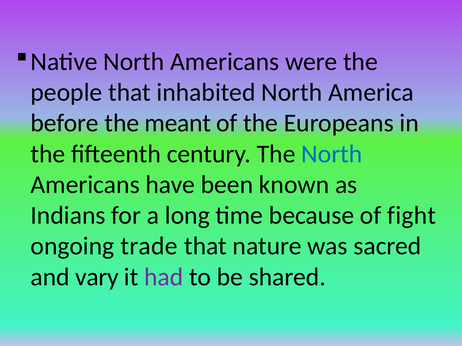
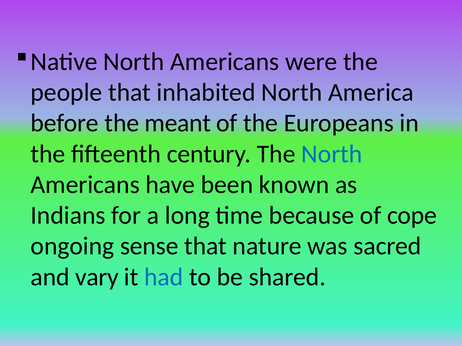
fight: fight -> cope (412, 216)
trade: trade -> sense (149, 247)
had colour: purple -> blue (164, 277)
